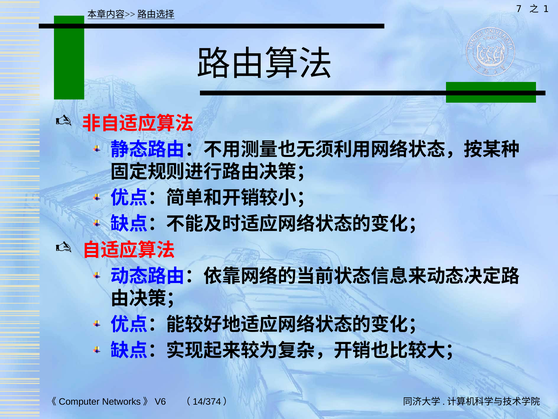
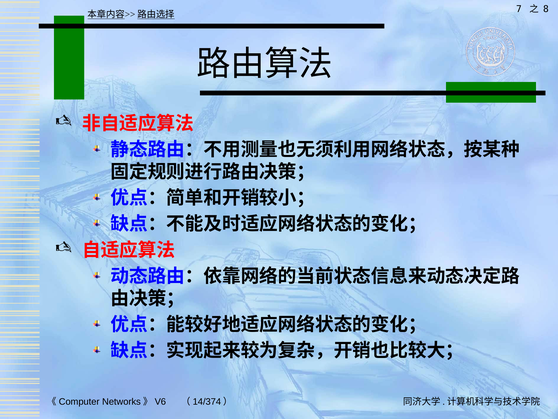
1: 1 -> 8 (546, 9)
